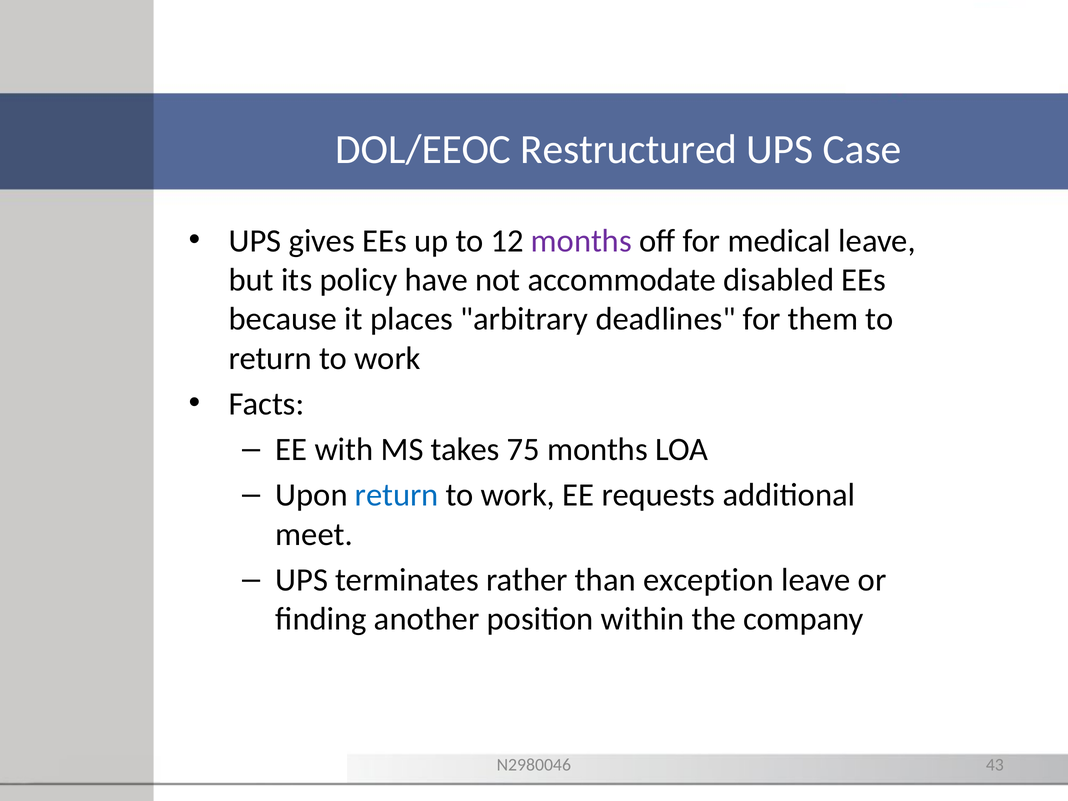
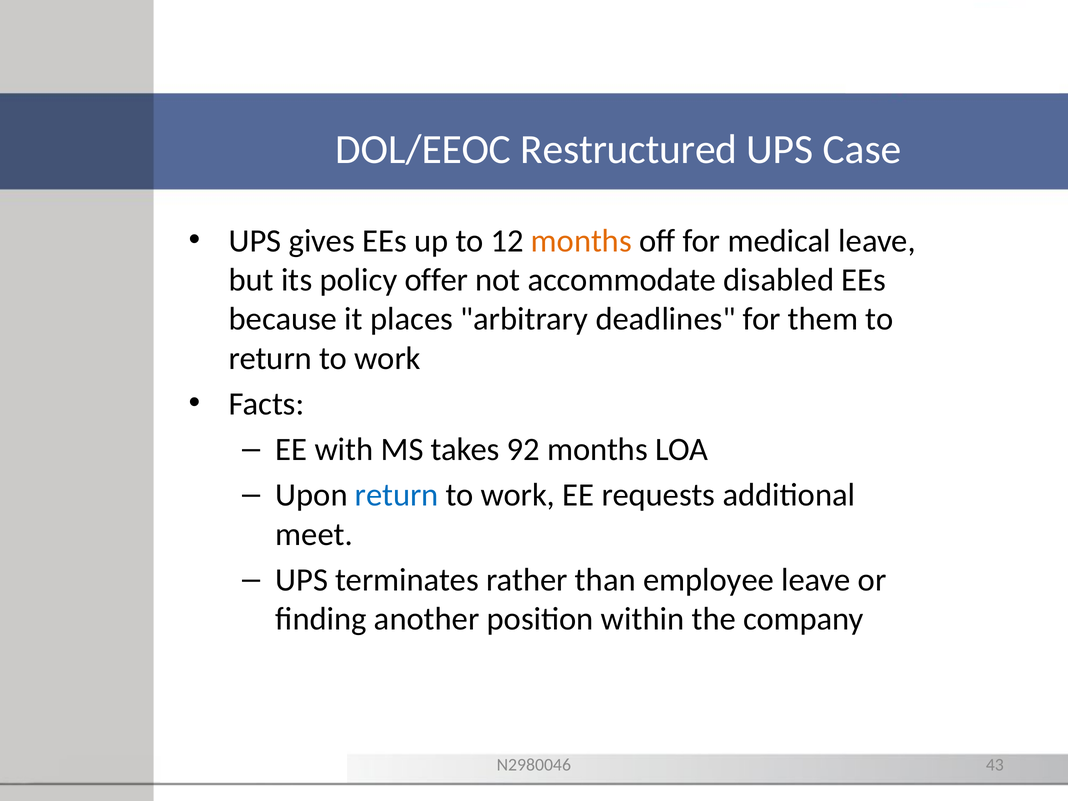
months colour: purple -> orange (581, 241)
have: have -> offer (436, 280)
75: 75 -> 92 (523, 450)
exception: exception -> employee (708, 580)
